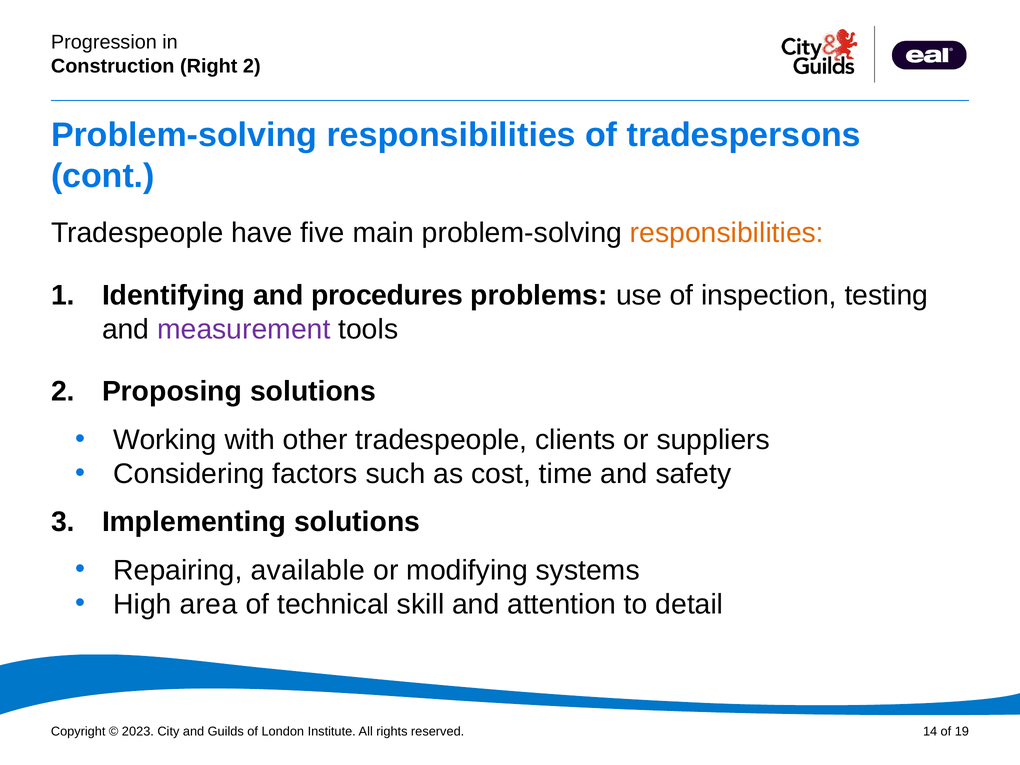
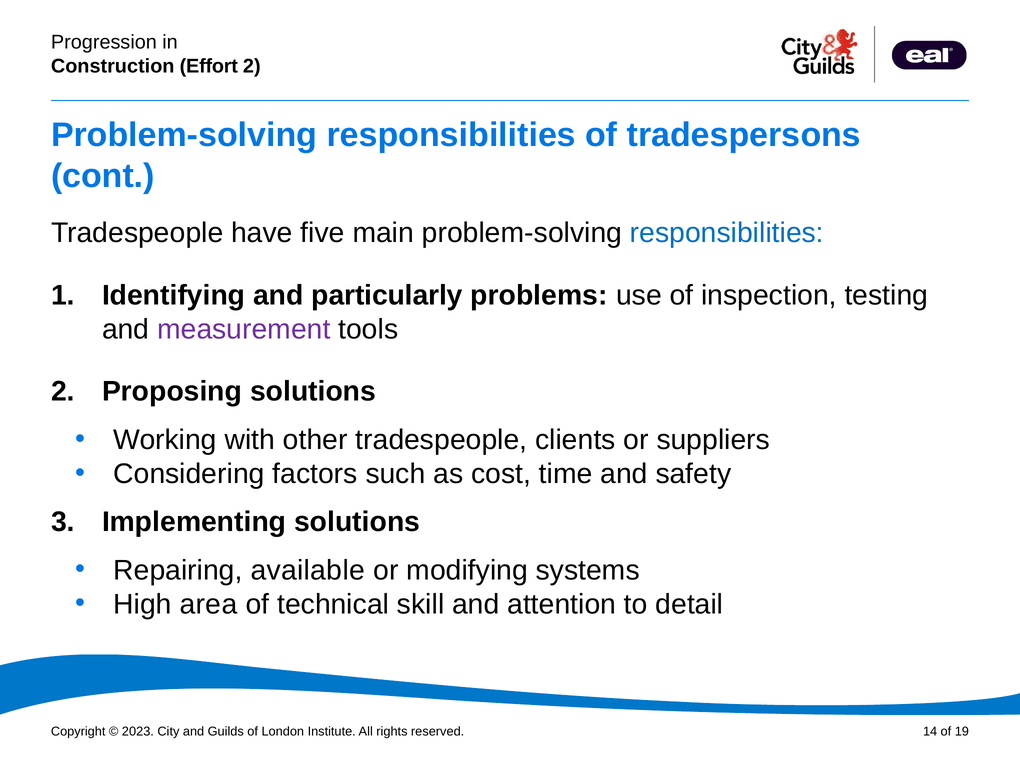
Right: Right -> Effort (209, 66)
responsibilities colour: orange -> blue (727, 233)
procedures: procedures -> particularly (387, 295)
